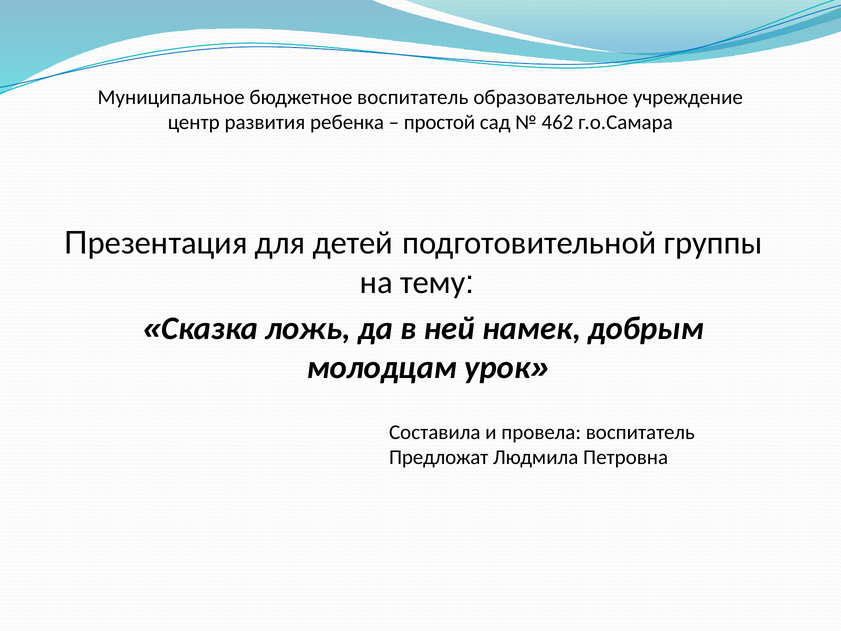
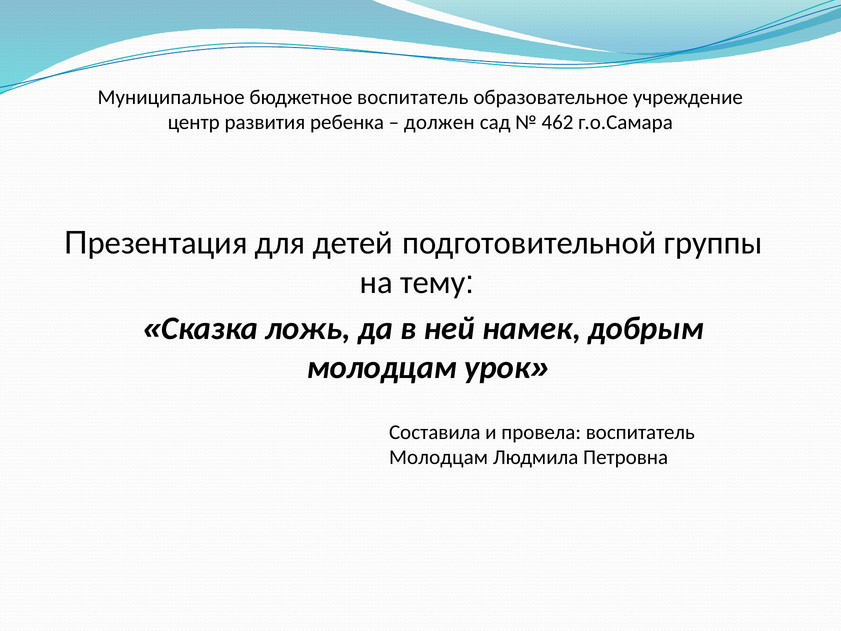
простой: простой -> должен (439, 122)
Предложат: Предложат -> Молодцам (439, 457)
